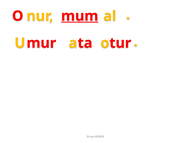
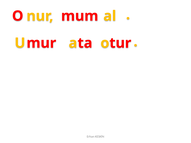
mum underline: present -> none (80, 16)
